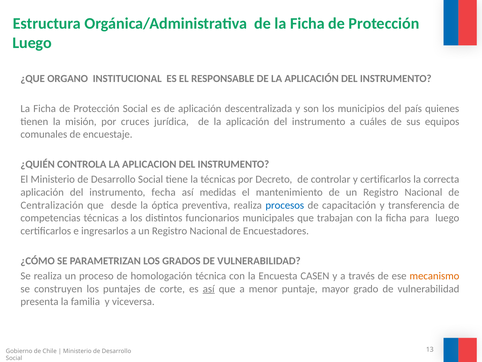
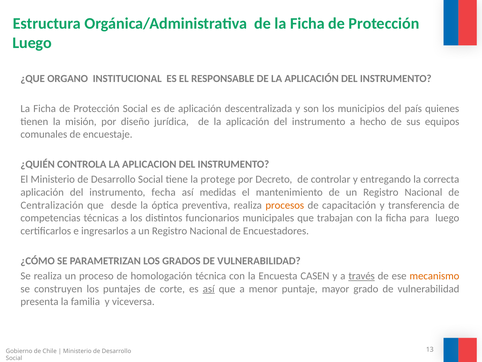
cruces: cruces -> diseño (135, 121)
cuáles: cuáles -> hecho (373, 121)
la técnicas: técnicas -> protege (218, 179)
y certificarlos: certificarlos -> entregando (386, 179)
procesos colour: blue -> orange (285, 205)
través underline: none -> present (362, 276)
